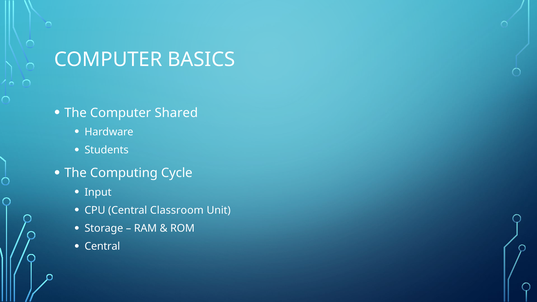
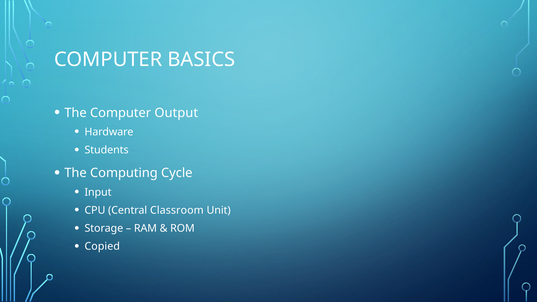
Shared: Shared -> Output (176, 113)
Central: Central -> Copied (102, 247)
